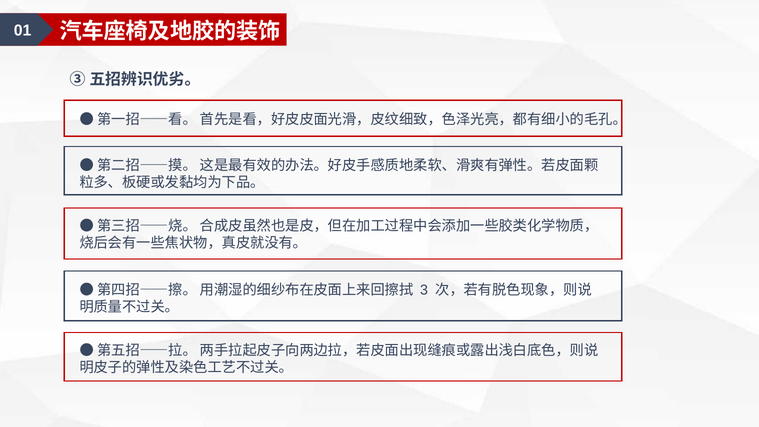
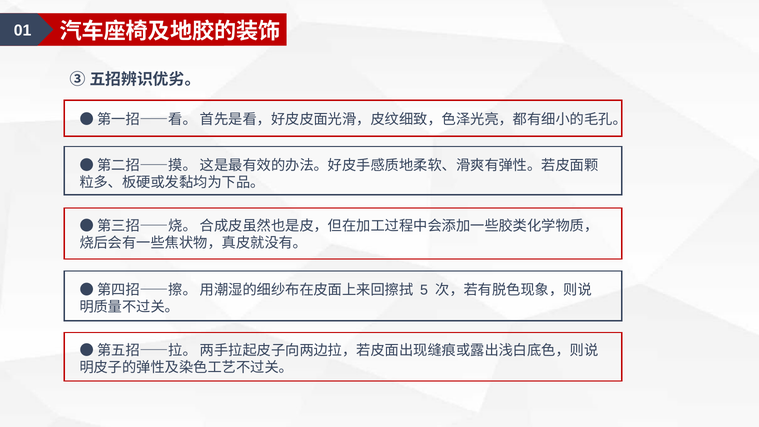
3: 3 -> 5 (424, 290)
